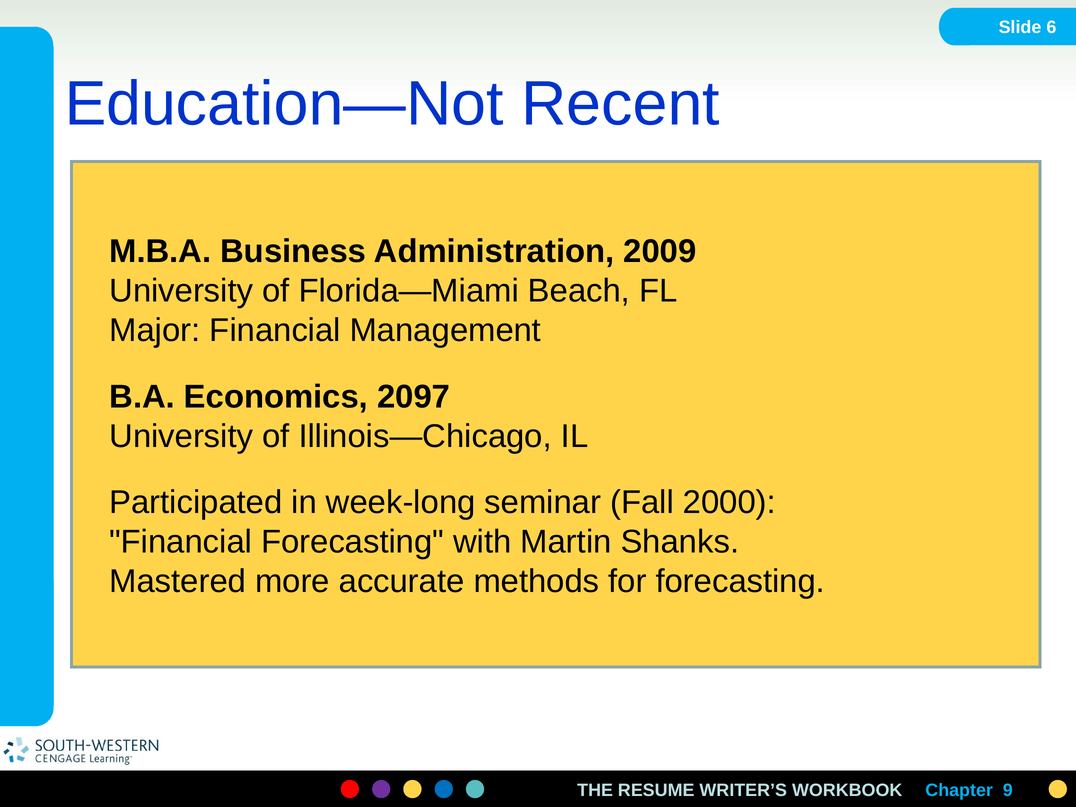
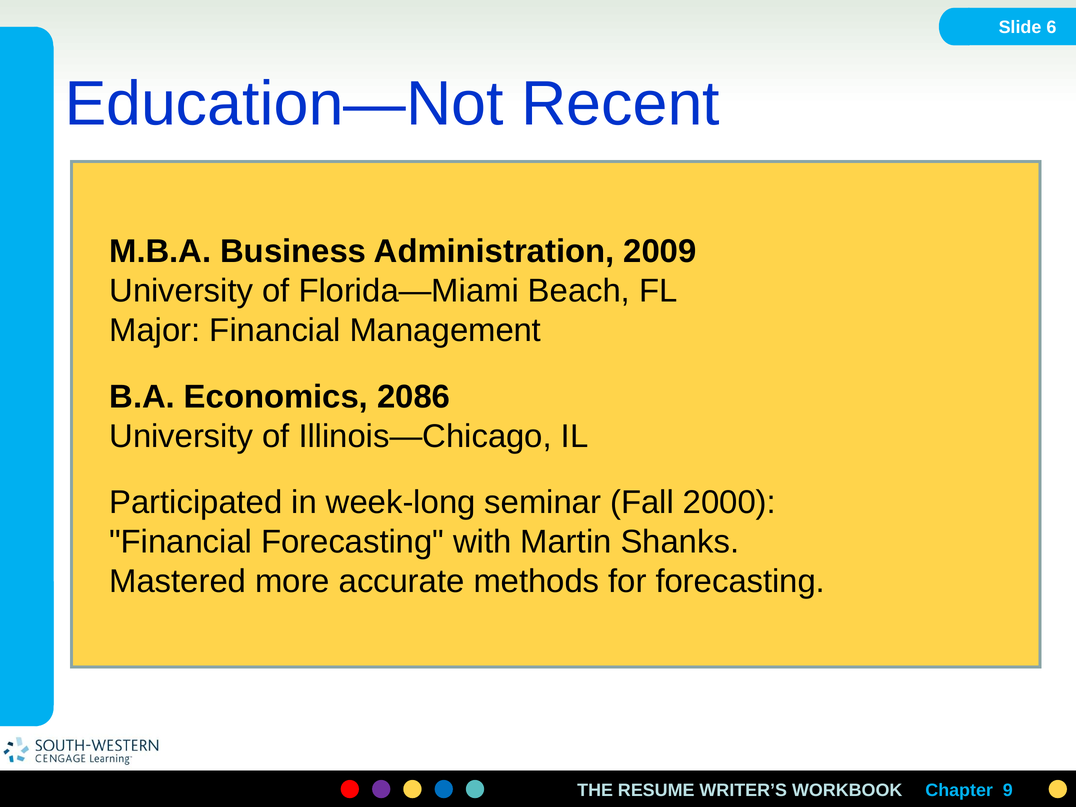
2097: 2097 -> 2086 (414, 397)
